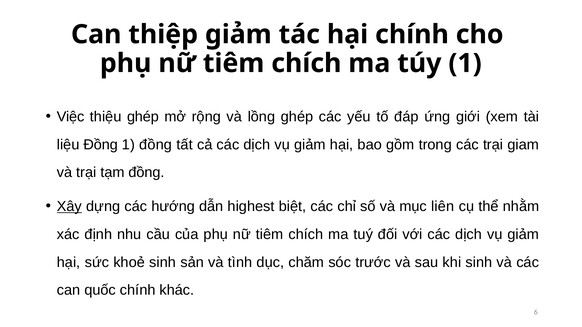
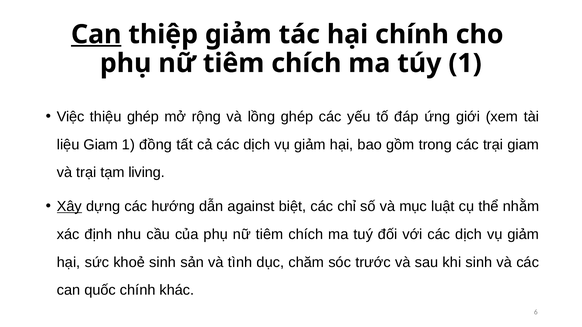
Can underline: none -> present (96, 34)
liệu Đồng: Đồng -> Giam (101, 145)
tạm đồng: đồng -> living (147, 173)
highest: highest -> against (251, 207)
liên: liên -> luật (443, 207)
